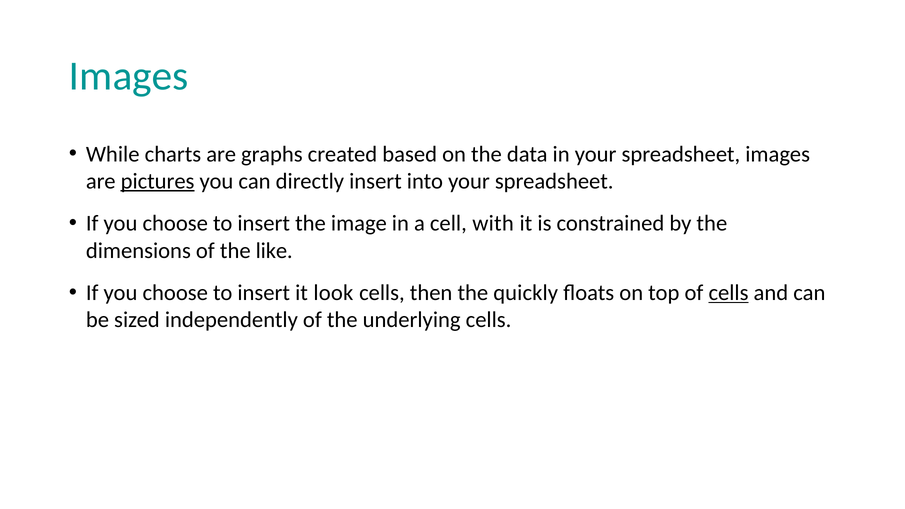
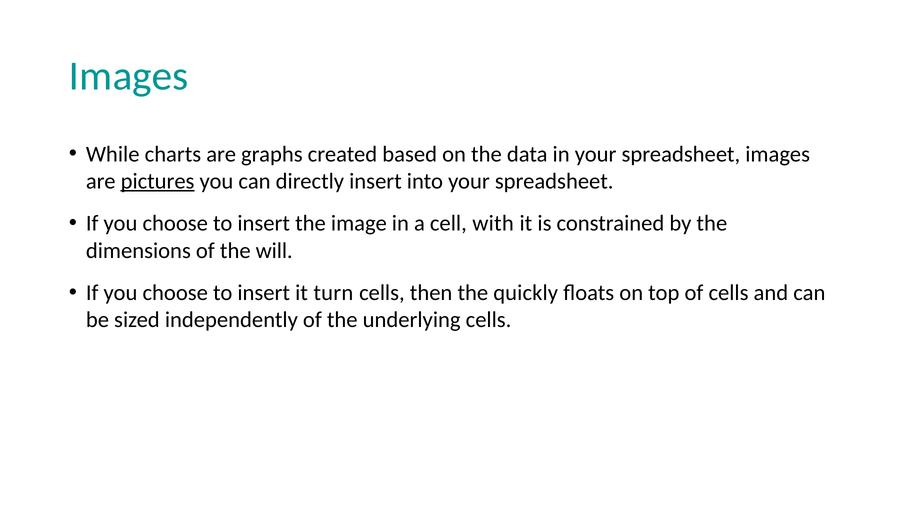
like: like -> will (274, 251)
look: look -> turn (333, 293)
cells underline: present -> none (729, 293)
